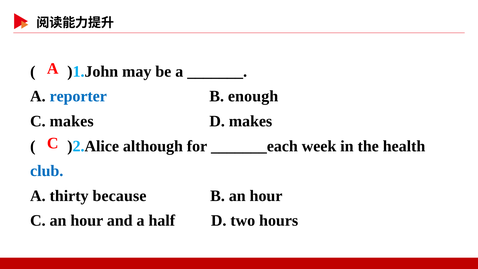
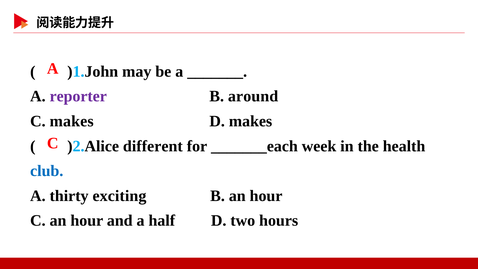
reporter colour: blue -> purple (78, 96)
enough: enough -> around (253, 96)
although: although -> different (153, 146)
because: because -> exciting (119, 196)
